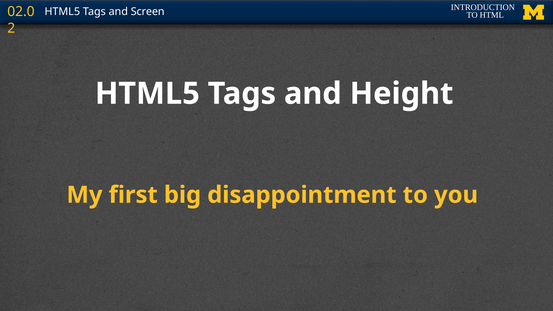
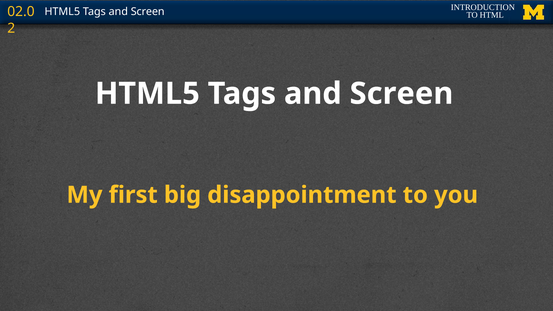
Height: Height -> Screen (401, 94)
